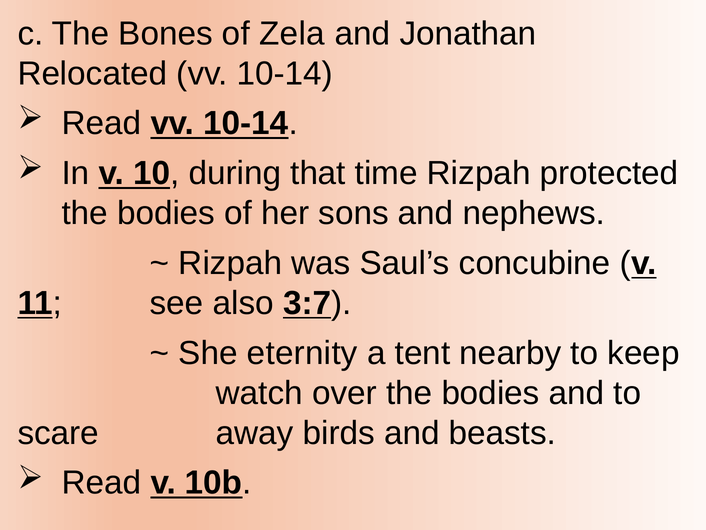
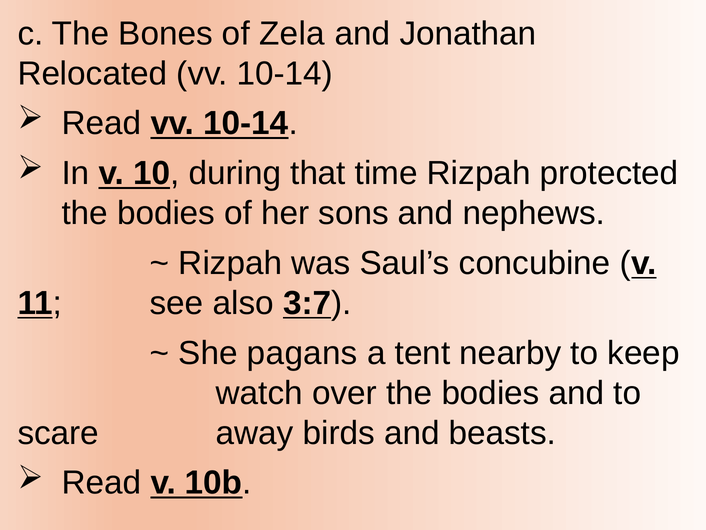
eternity: eternity -> pagans (302, 353)
